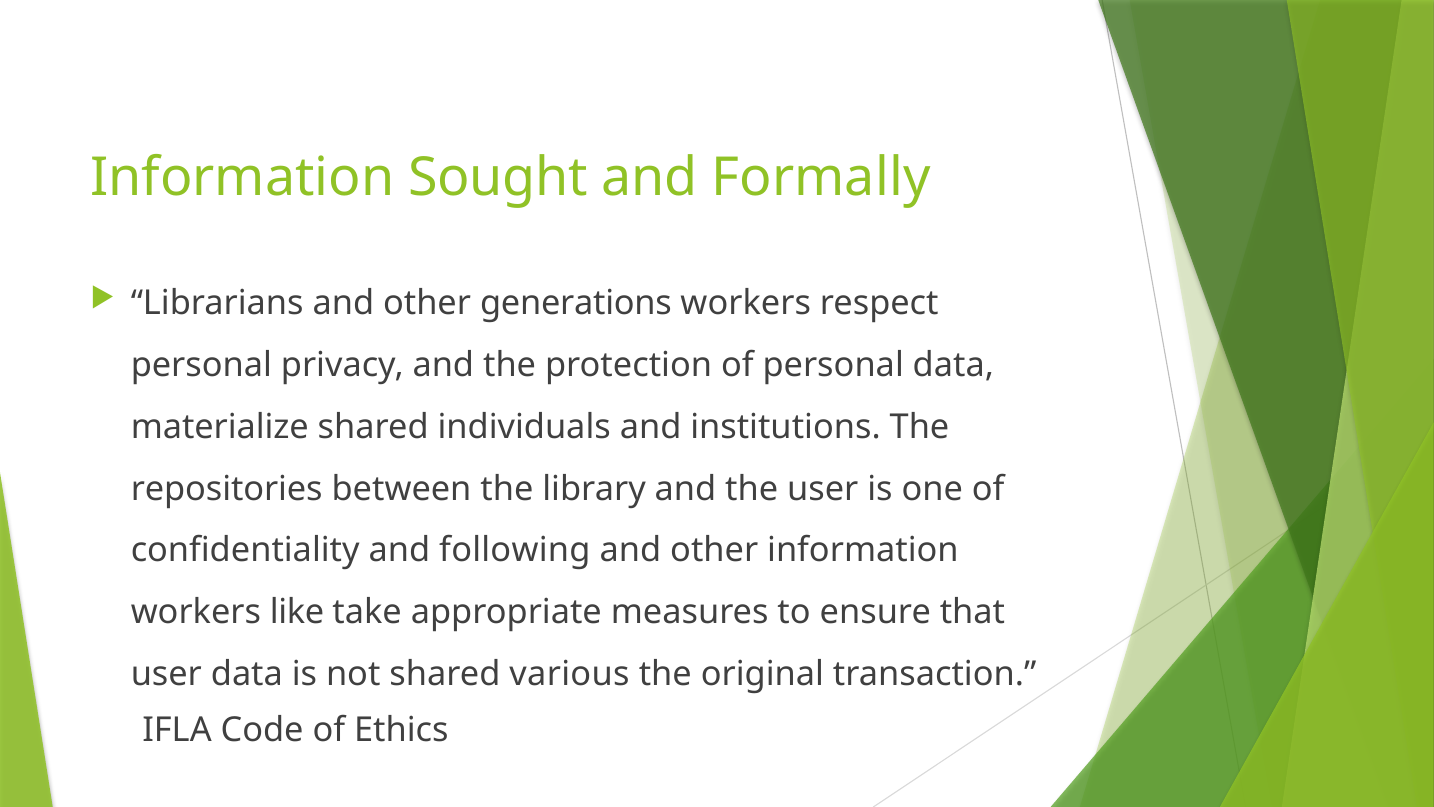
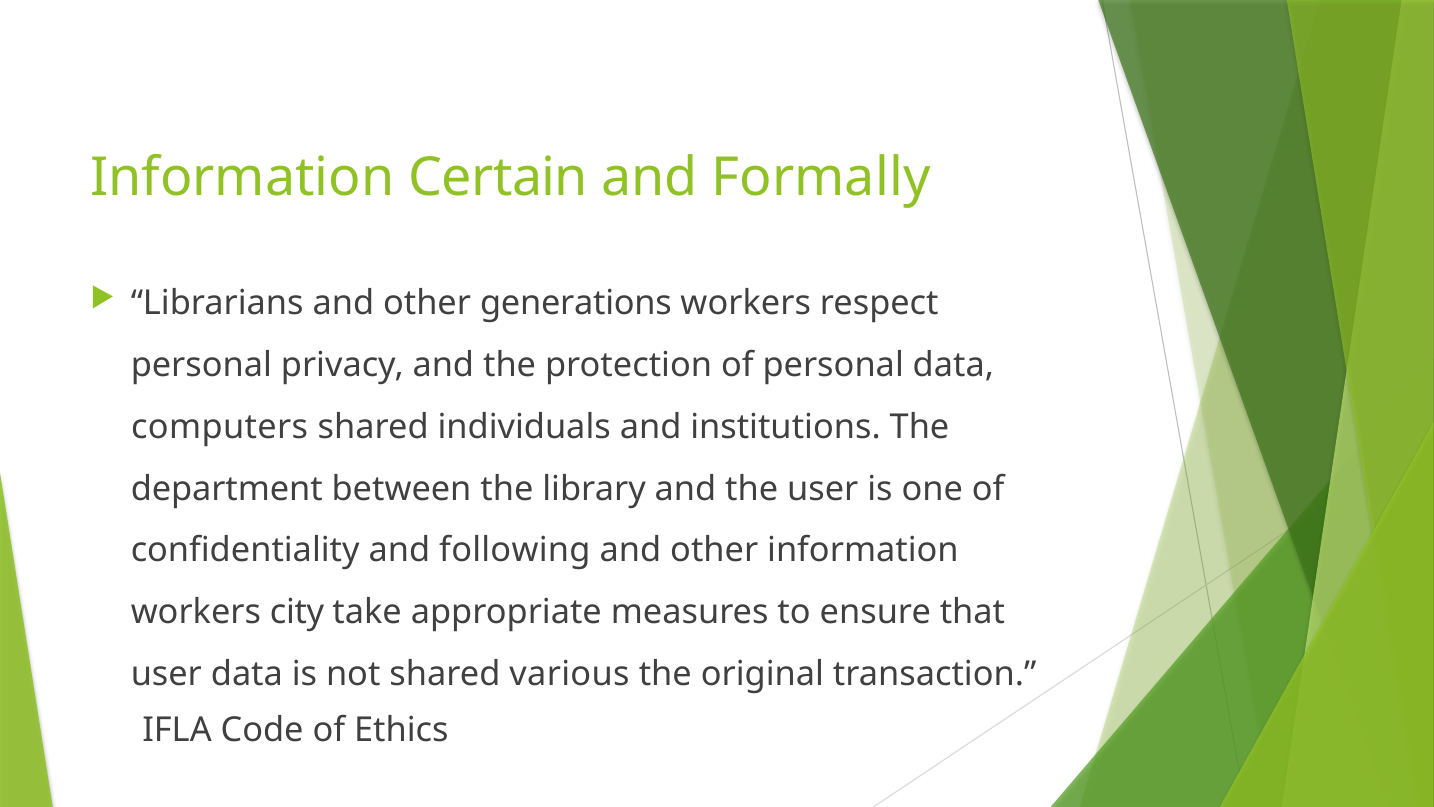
Sought: Sought -> Certain (498, 178)
materialize: materialize -> computers (220, 427)
repositories: repositories -> department (227, 488)
like: like -> city (297, 612)
